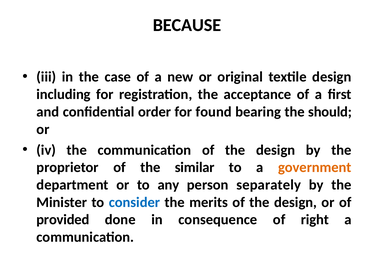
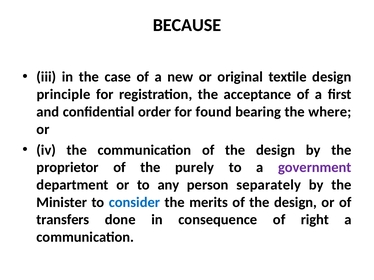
including: including -> principle (63, 95)
should: should -> where (330, 112)
similar: similar -> purely (195, 168)
government colour: orange -> purple (315, 168)
provided: provided -> transfers (63, 220)
